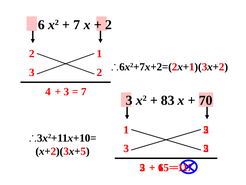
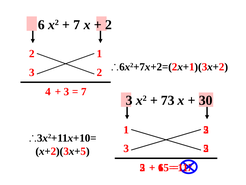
83: 83 -> 73 (168, 100)
70: 70 -> 30 (206, 100)
